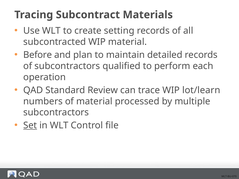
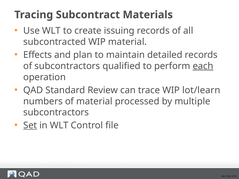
setting: setting -> issuing (119, 31)
Before: Before -> Effects (38, 55)
each underline: none -> present (203, 66)
